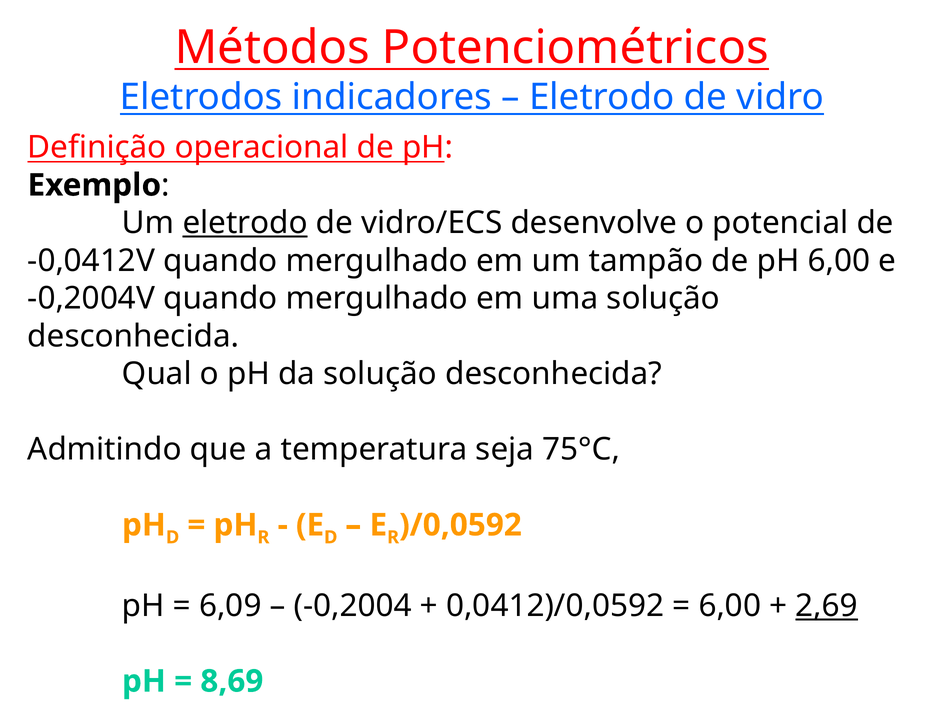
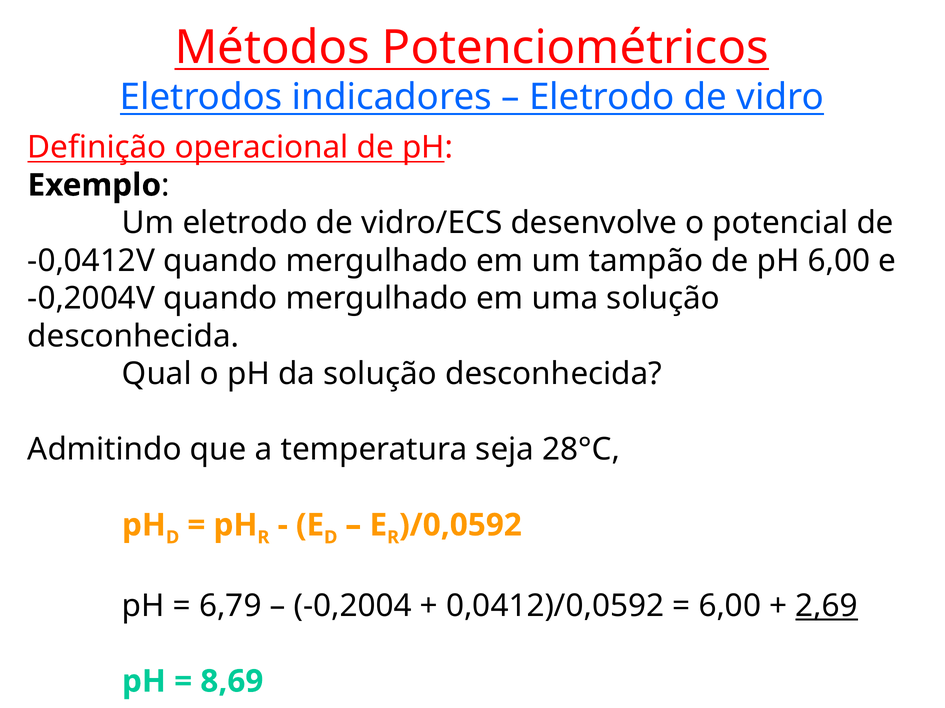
eletrodo underline: present -> none (245, 223)
75°C: 75°C -> 28°C (581, 450)
6,09: 6,09 -> 6,79 (230, 606)
